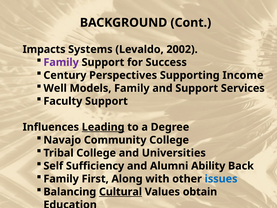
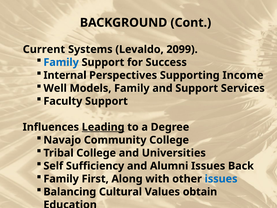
Impacts: Impacts -> Current (44, 49)
2002: 2002 -> 2099 (182, 49)
Family colour: purple -> blue (61, 62)
Century: Century -> Internal (65, 75)
Alumni Ability: Ability -> Issues (208, 166)
Cultural underline: present -> none (120, 192)
